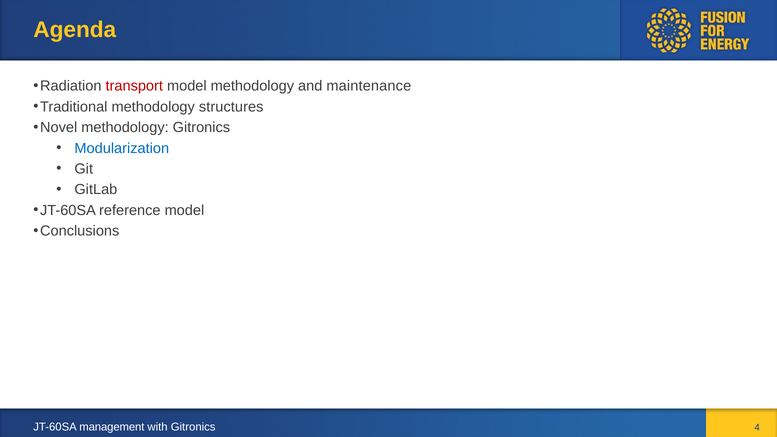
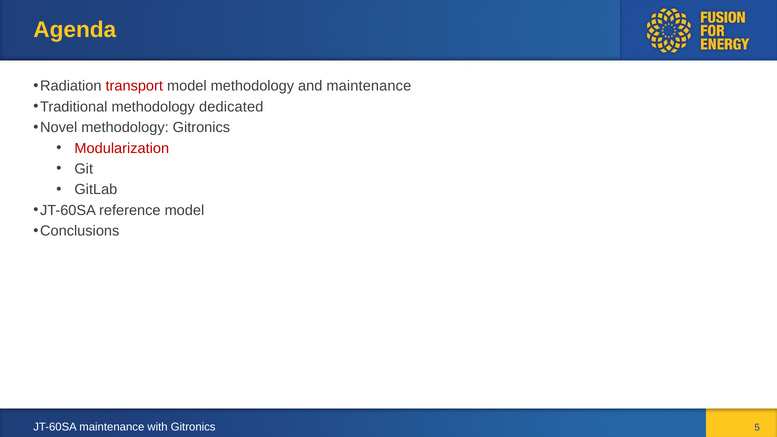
structures: structures -> dedicated (231, 107)
Modularization colour: blue -> red (122, 148)
JT-60SA management: management -> maintenance (112, 427)
4: 4 -> 5 (757, 428)
